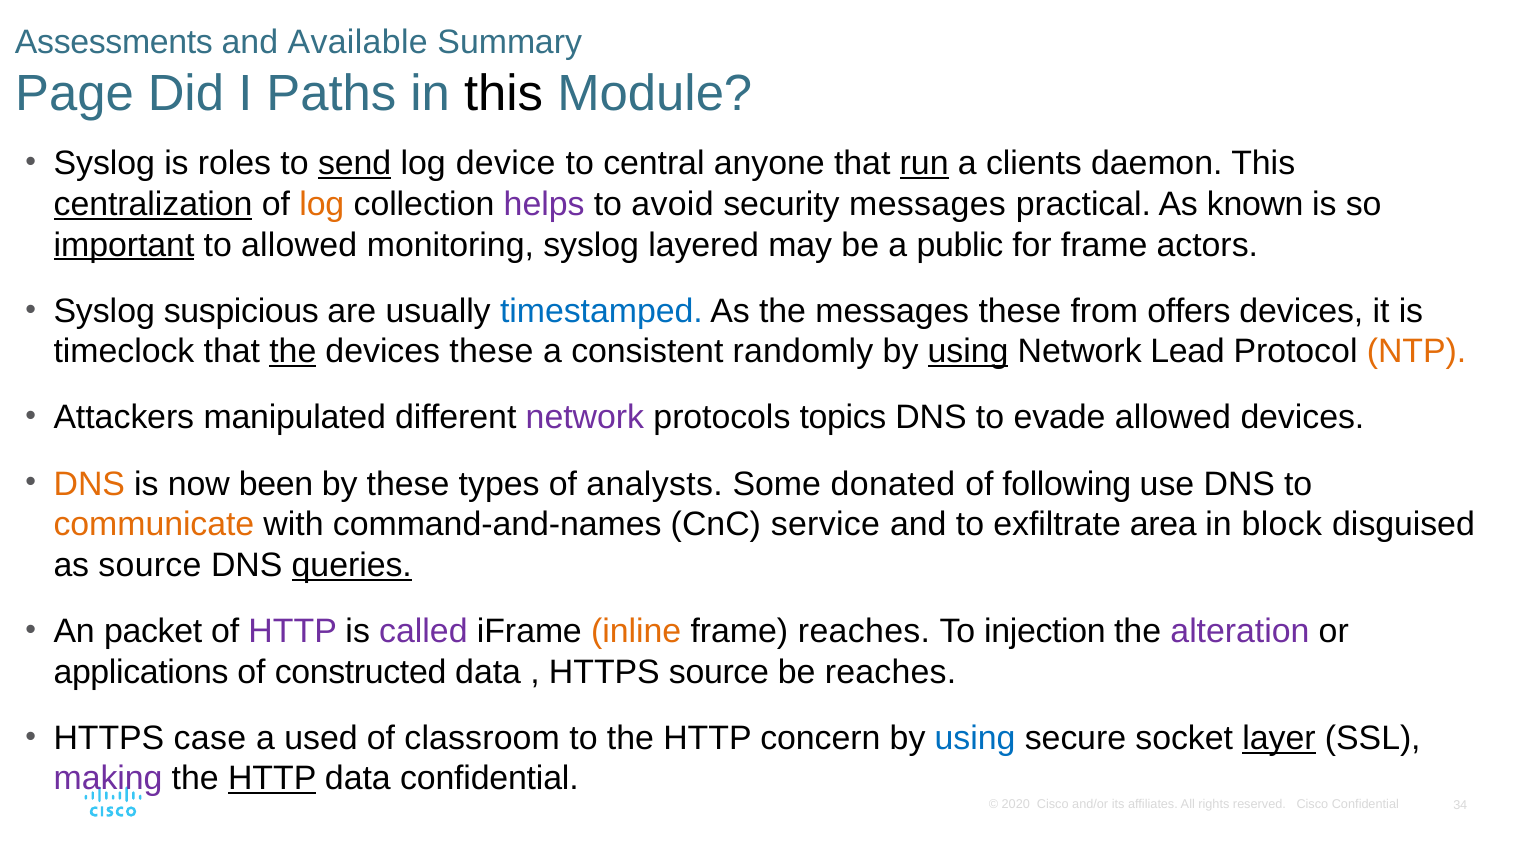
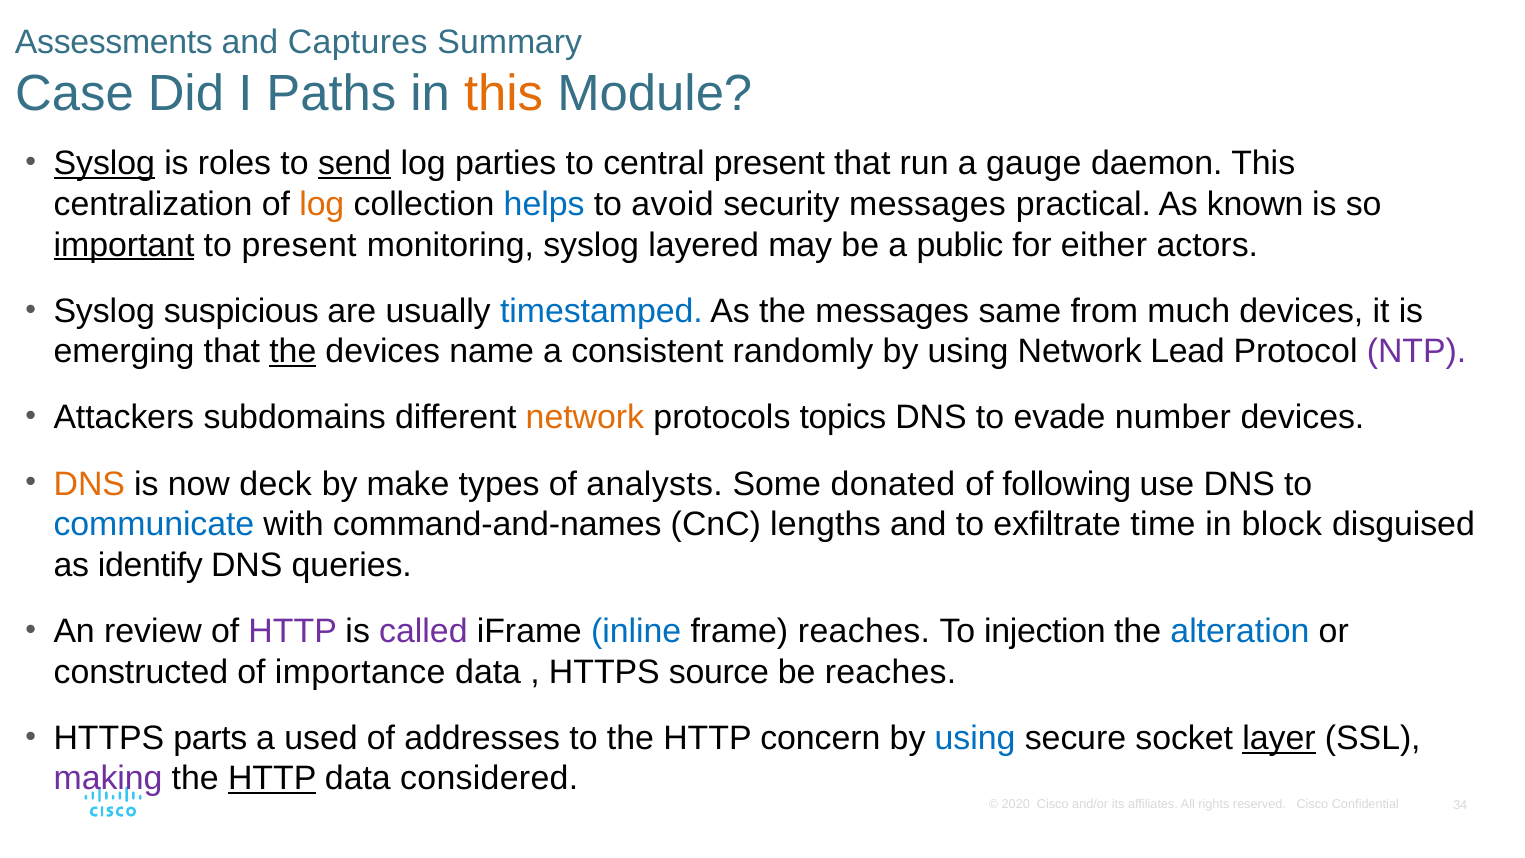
Available: Available -> Captures (358, 42)
Page: Page -> Case (75, 94)
this colour: black -> orange (504, 94)
Syslog underline: none -> present (104, 164)
device: device -> parties (506, 164)
central anyone: anyone -> present (769, 164)
run underline: present -> none (924, 164)
clients: clients -> gauge (1034, 164)
centralization underline: present -> none (153, 204)
helps colour: purple -> blue (544, 204)
to allowed: allowed -> present (299, 245)
for frame: frame -> either (1104, 245)
messages these: these -> same (1020, 311)
offers: offers -> much (1189, 311)
timeclock: timeclock -> emerging (124, 352)
devices these: these -> name (492, 352)
using underline: present -> none (968, 352)
NTP colour: orange -> purple (1417, 352)
manipulated: manipulated -> subdomains (295, 418)
network colour: purple -> orange (585, 418)
evade allowed: allowed -> number (1173, 418)
been: been -> deck (276, 484)
by these: these -> make (408, 484)
communicate colour: orange -> blue (154, 524)
service: service -> lengths (825, 524)
area: area -> time (1163, 524)
as source: source -> identify (150, 565)
queries underline: present -> none (352, 565)
packet: packet -> review (153, 631)
inline colour: orange -> blue (636, 631)
alteration colour: purple -> blue (1240, 631)
applications: applications -> constructed (141, 672)
constructed: constructed -> importance (360, 672)
case: case -> parts (210, 738)
classroom: classroom -> addresses (482, 738)
data confidential: confidential -> considered (489, 779)
